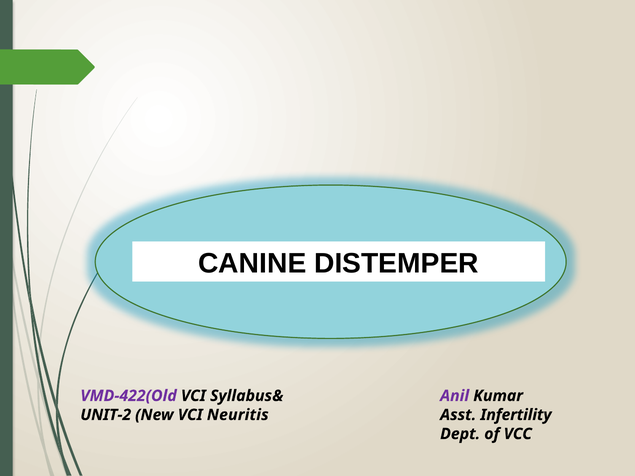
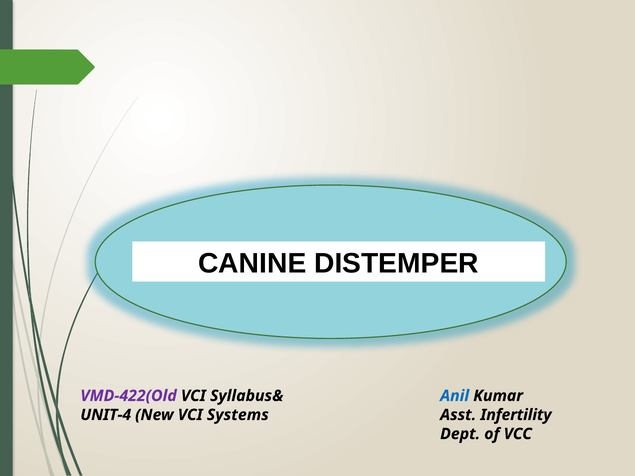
Anil colour: purple -> blue (455, 396)
UNIT-2: UNIT-2 -> UNIT-4 (106, 415)
Neuritis: Neuritis -> Systems (238, 415)
